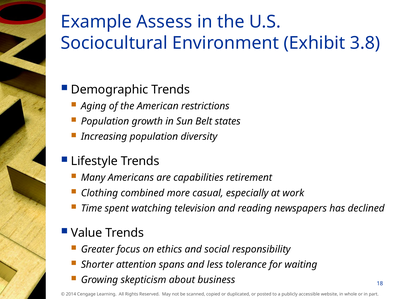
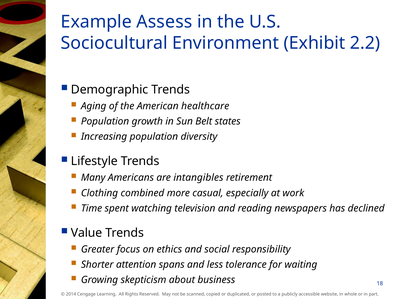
3.8: 3.8 -> 2.2 (365, 43)
restrictions: restrictions -> healthcare (205, 106)
capabilities: capabilities -> intangibles (198, 177)
